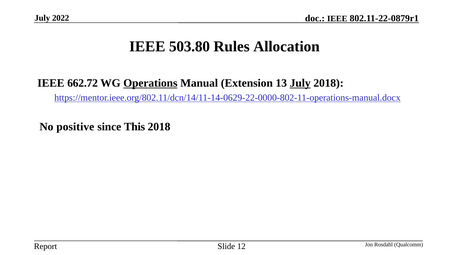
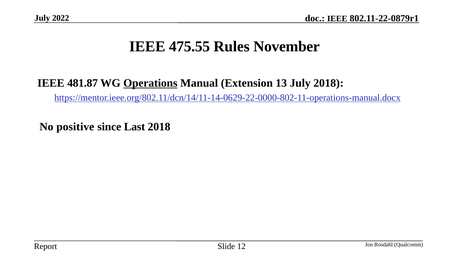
503.80: 503.80 -> 475.55 (189, 46)
Allocation: Allocation -> November (287, 46)
662.72: 662.72 -> 481.87 (83, 83)
July underline: present -> none (300, 83)
This: This -> Last (135, 127)
